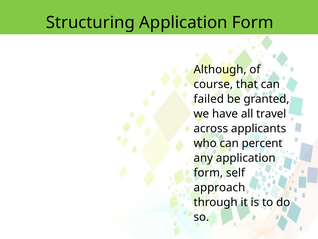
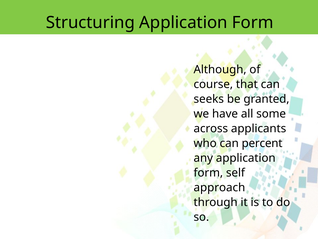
failed: failed -> seeks (209, 99)
travel: travel -> some (271, 114)
